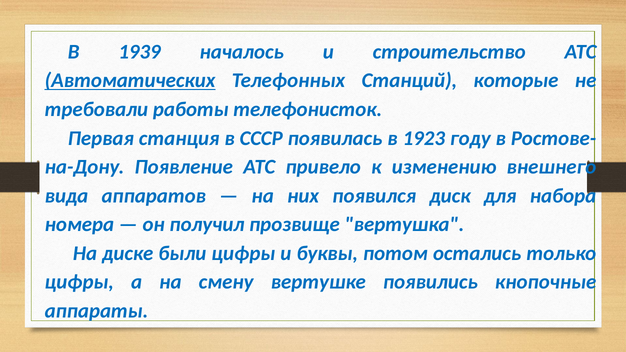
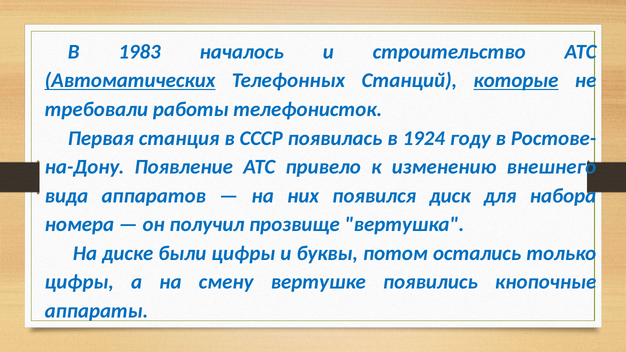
1939: 1939 -> 1983 (140, 52)
которые underline: none -> present (516, 81)
1923: 1923 -> 1924 (424, 138)
